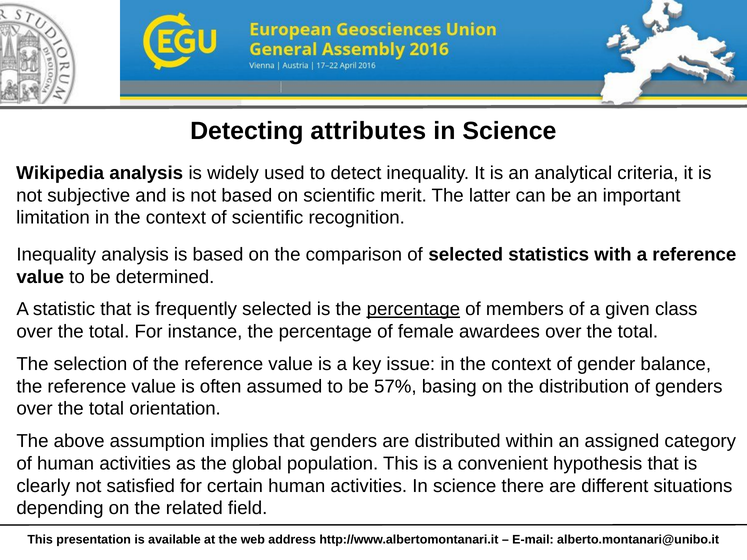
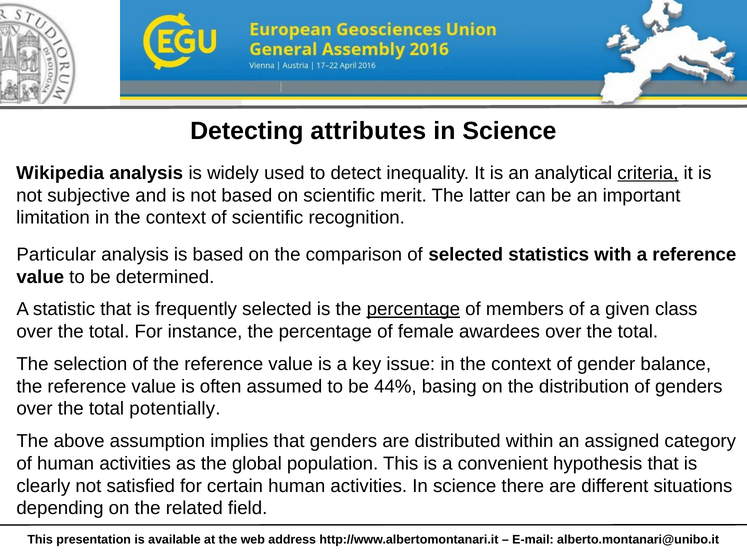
criteria underline: none -> present (648, 173)
Inequality: Inequality -> Particular (56, 255)
57%: 57% -> 44% (395, 387)
orientation: orientation -> potentially (175, 409)
